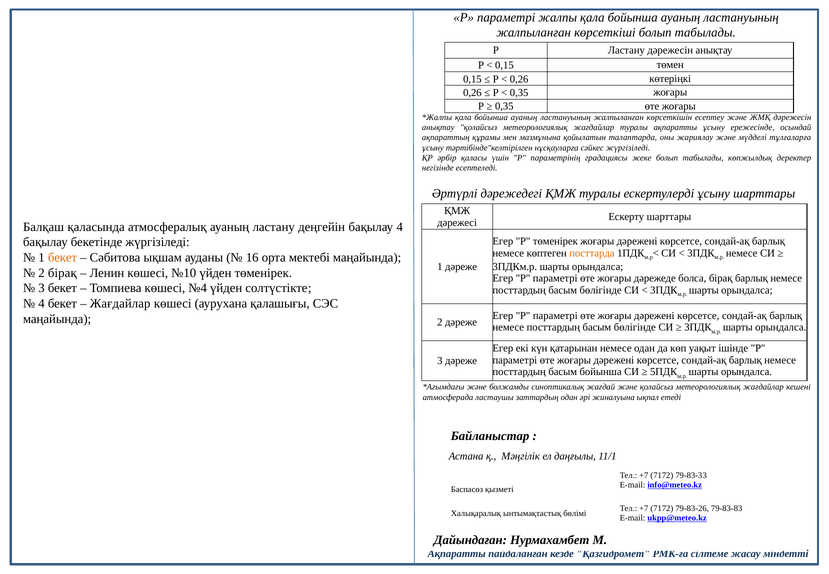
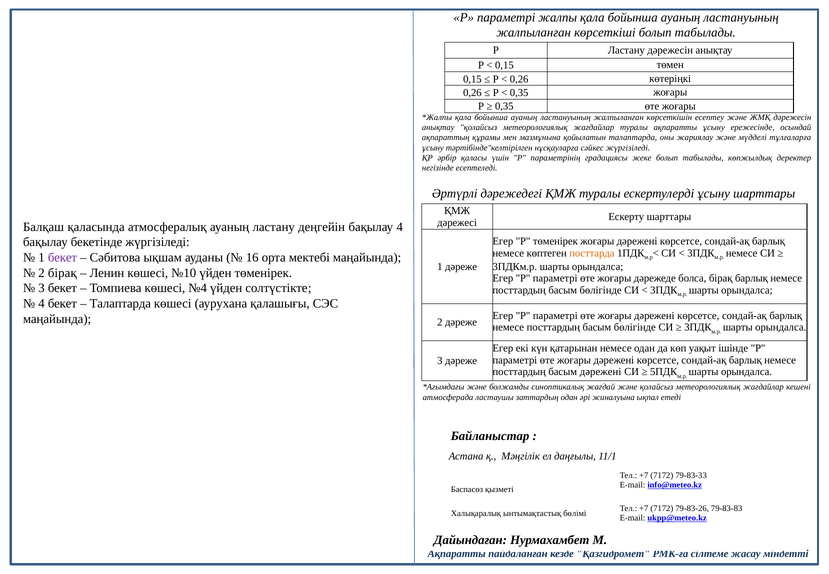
бекет colour: orange -> purple (62, 258)
Жағдайлар: Жағдайлар -> Талаптарда (120, 303)
басым бойынша: бойынша -> дәрежені (601, 372)
